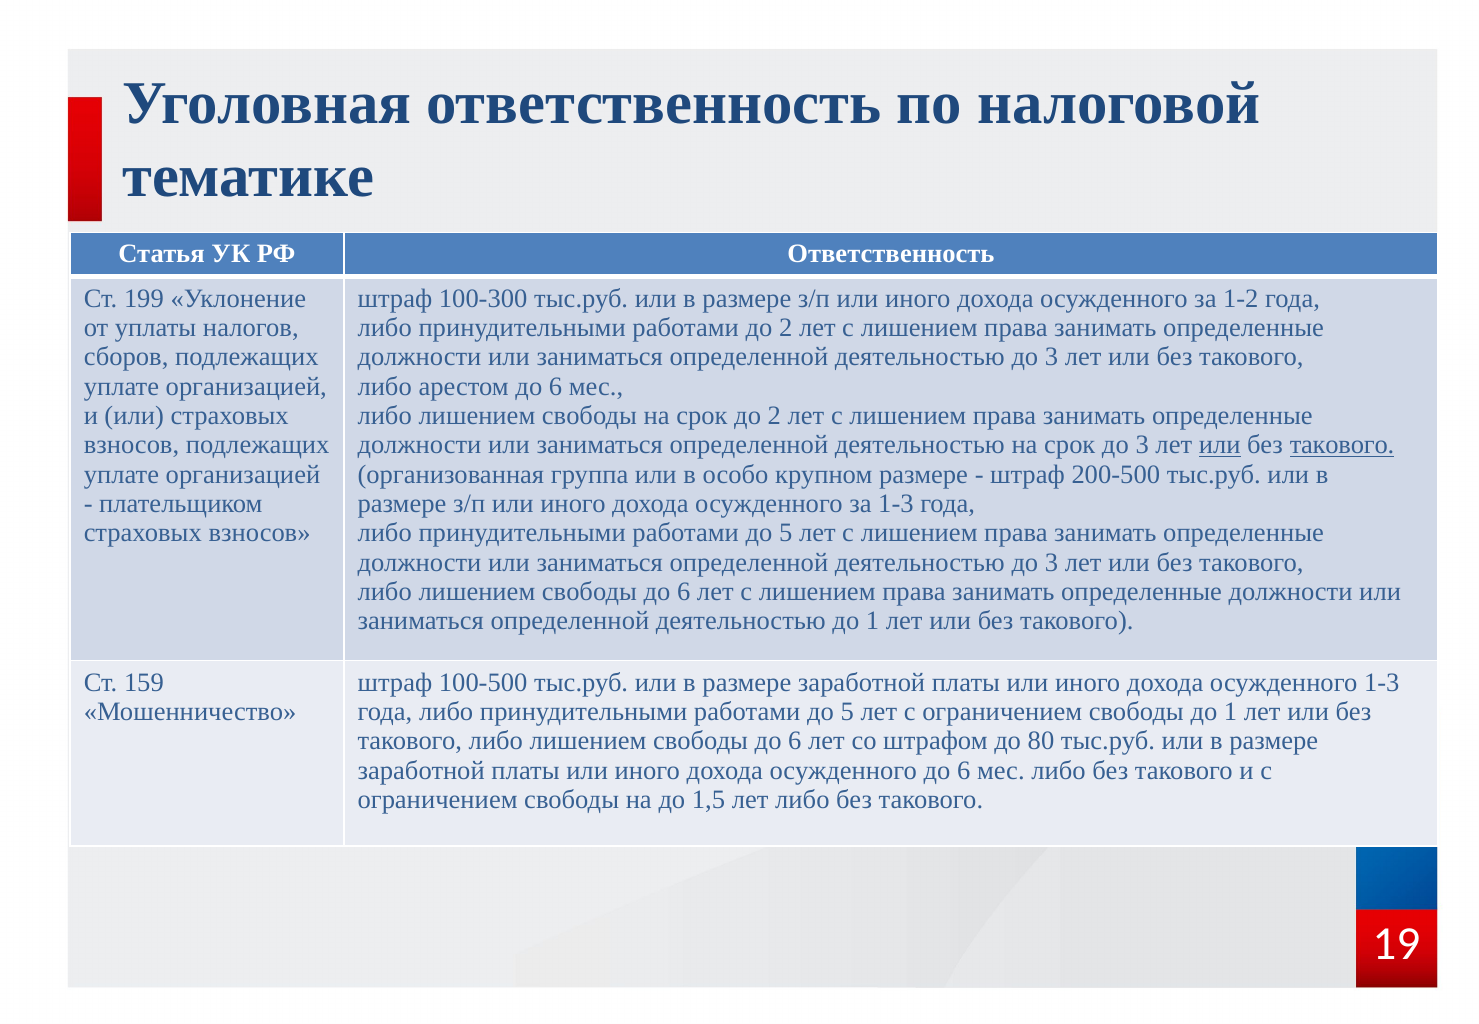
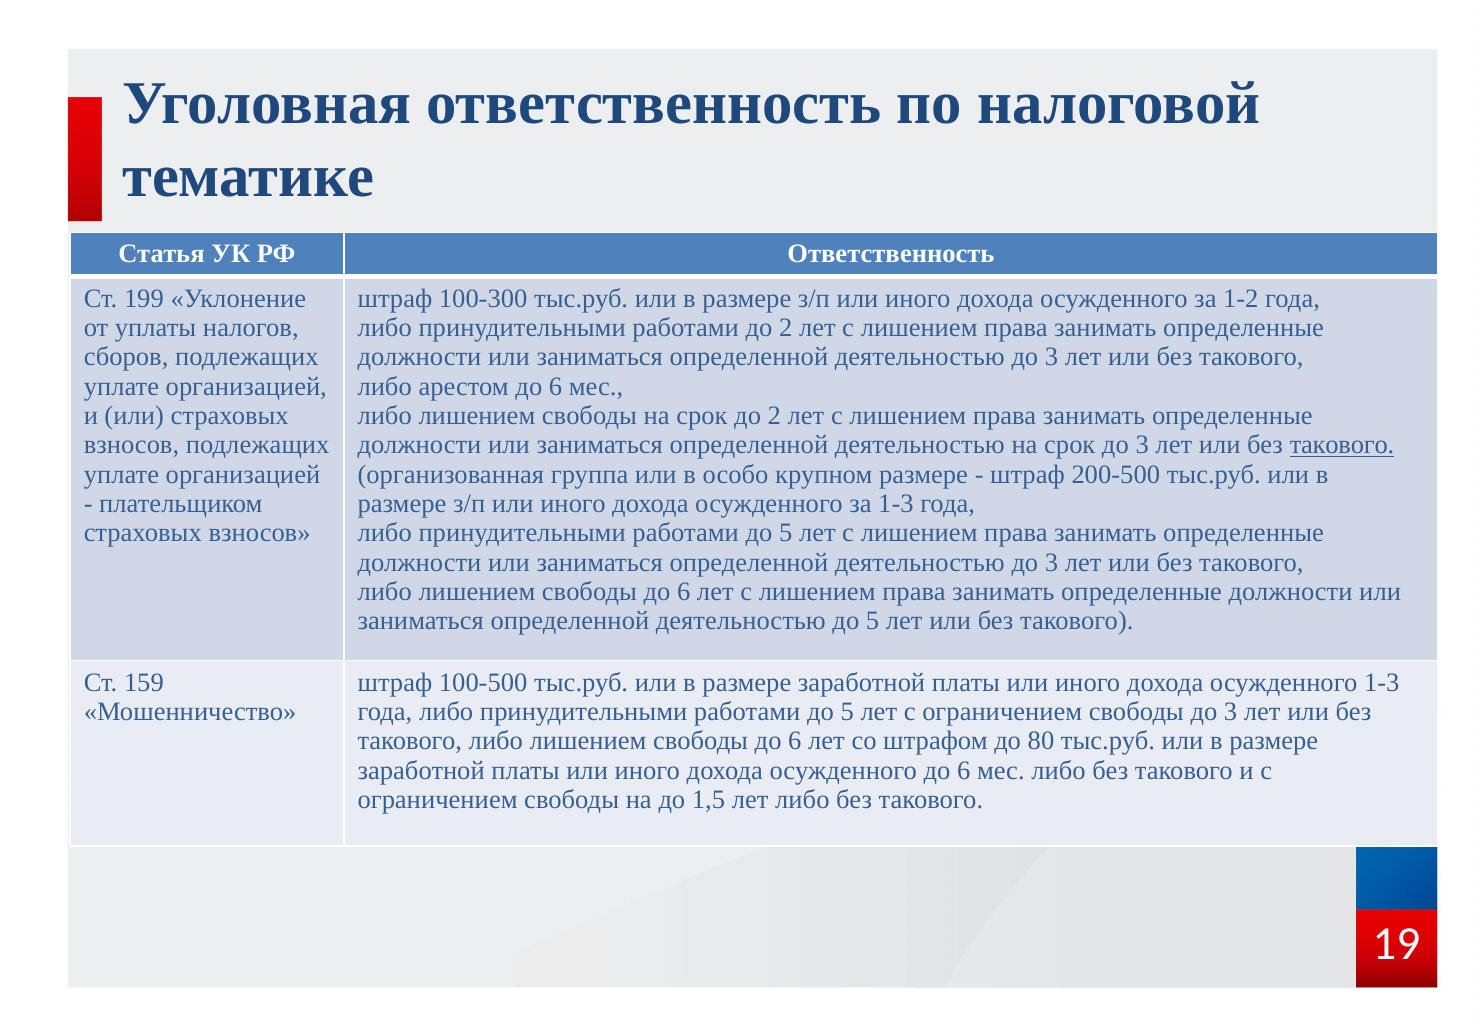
или underline: present -> none (1220, 445)
деятельностью до 1: 1 -> 5 (873, 621)
свободы до 1: 1 -> 3 (1231, 712)
